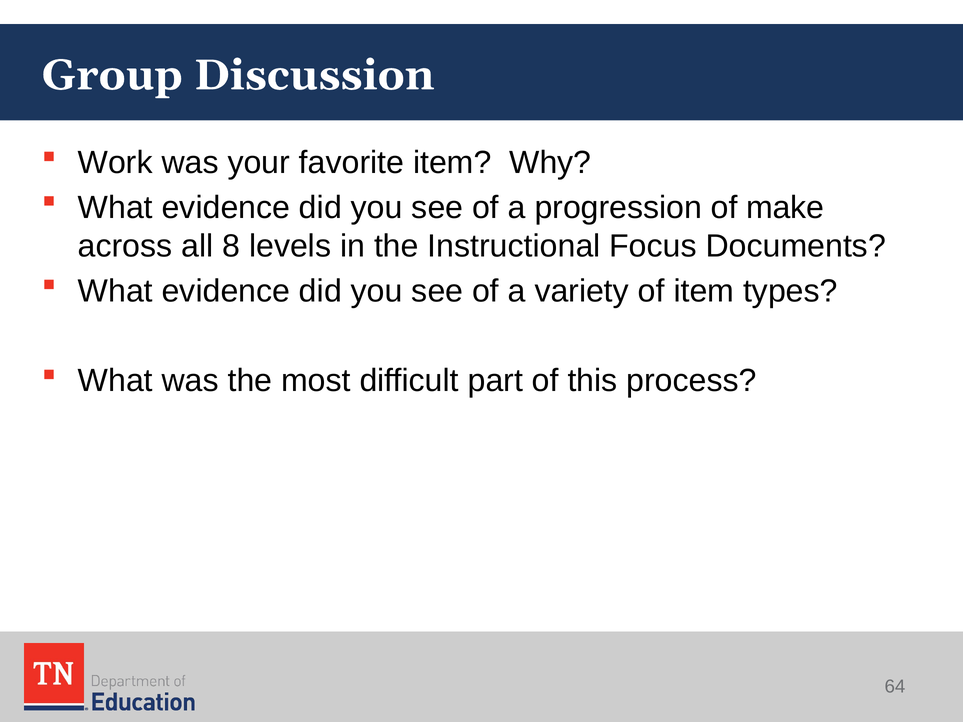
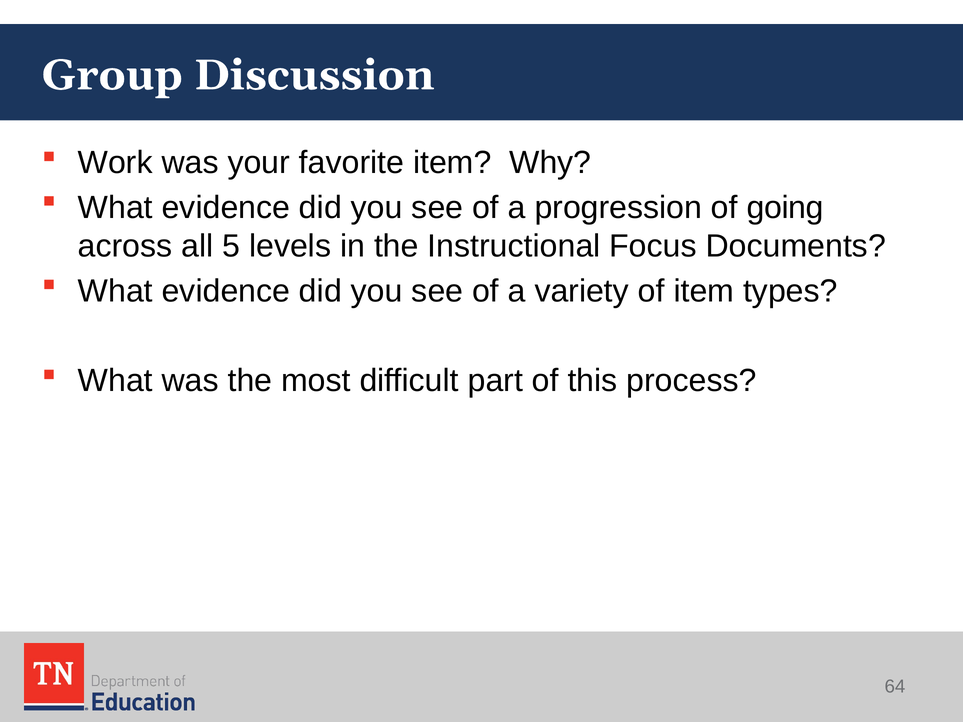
make: make -> going (785, 208)
8: 8 -> 5 (231, 246)
